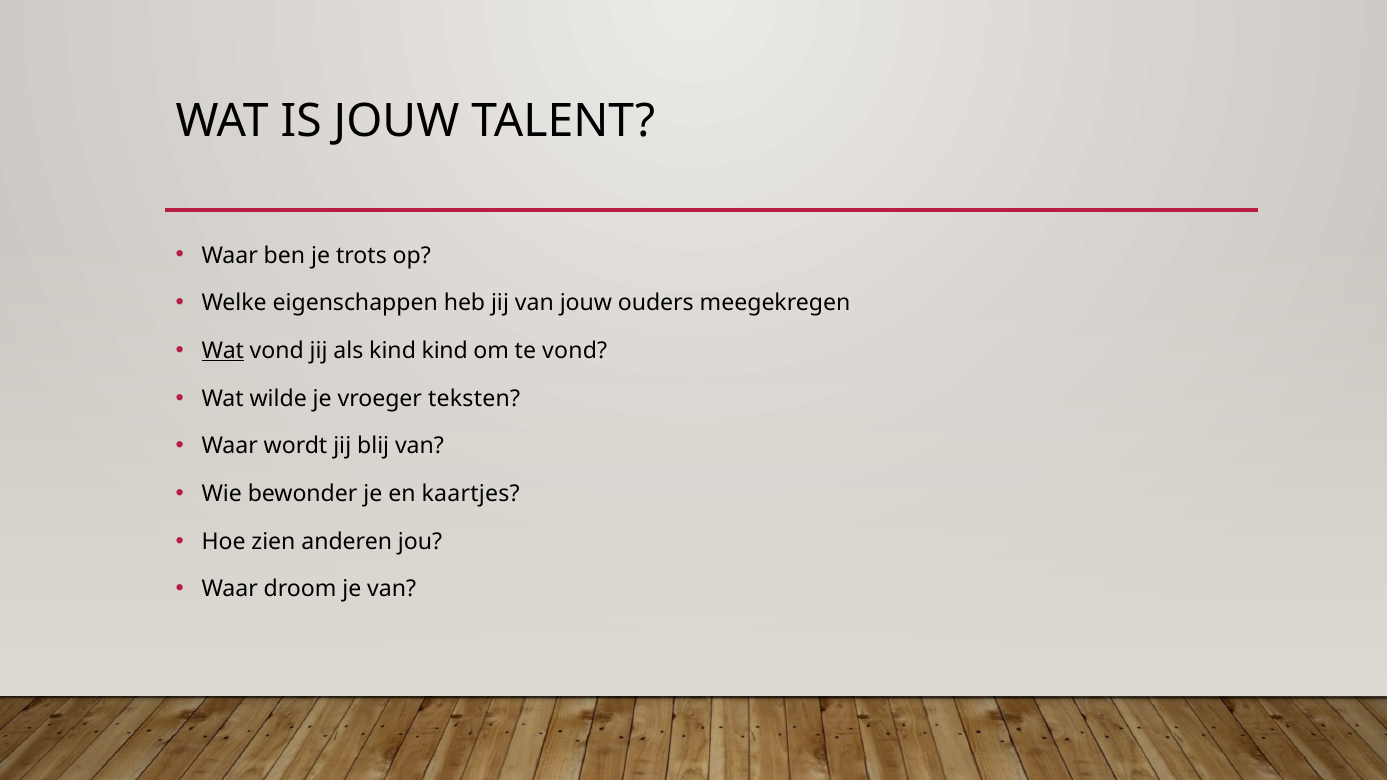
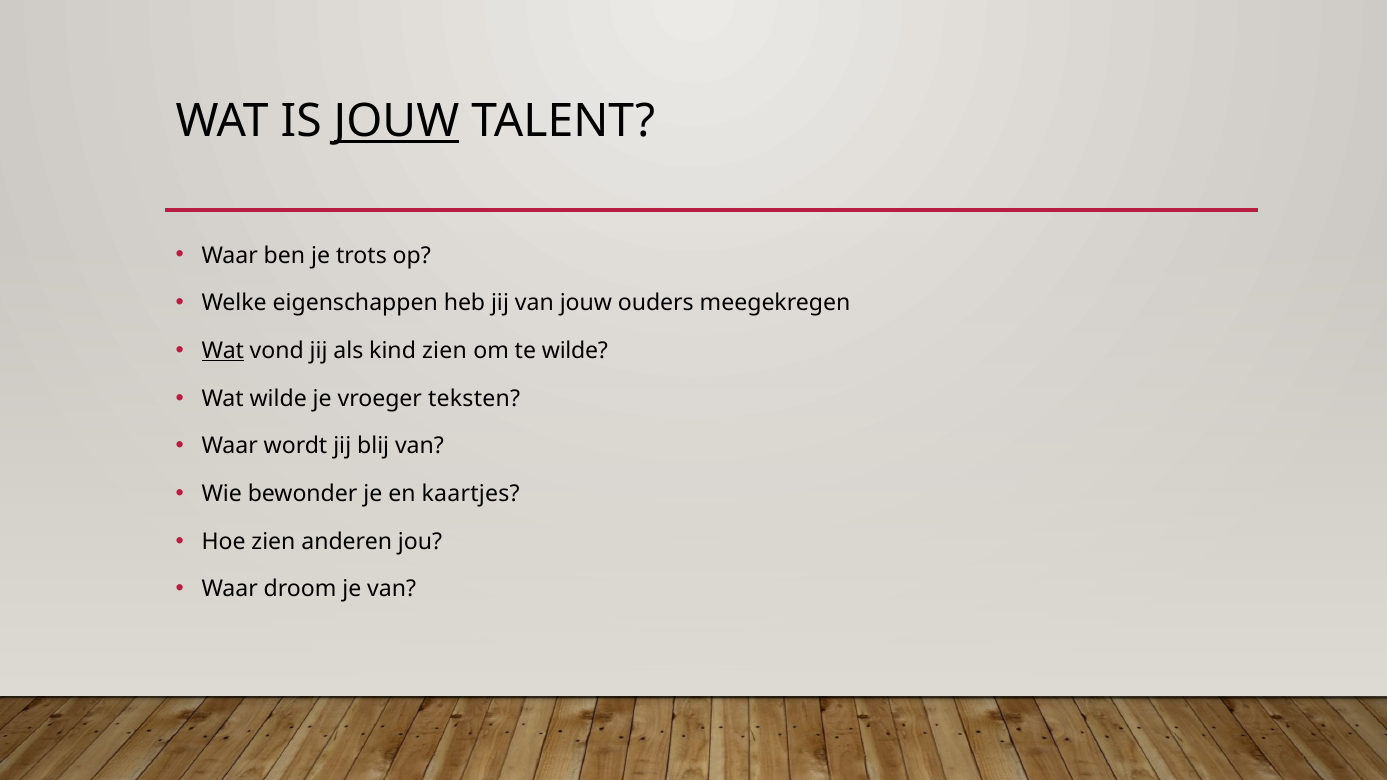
JOUW underline: none -> present (397, 121)
kind kind: kind -> zien (444, 351)
te vond: vond -> wilde (575, 351)
